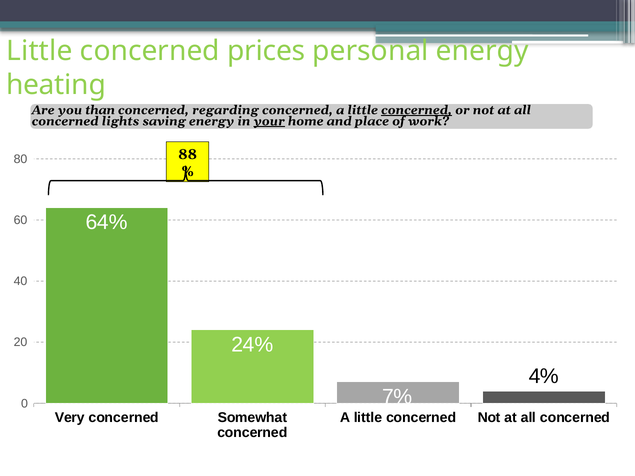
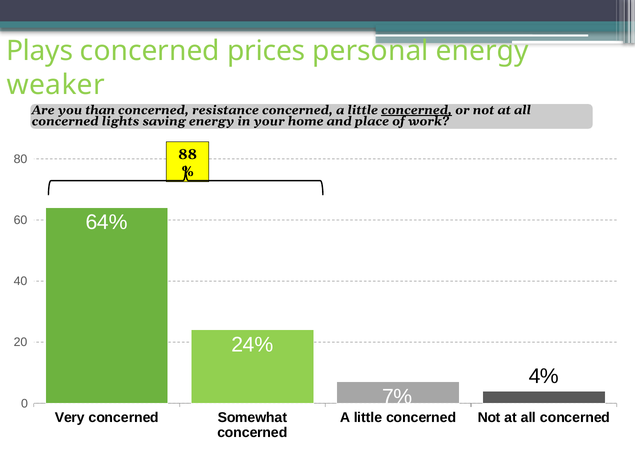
Little: Little -> Plays (40, 51)
heating: heating -> weaker (56, 85)
regarding: regarding -> resistance (225, 110)
your underline: present -> none (269, 121)
